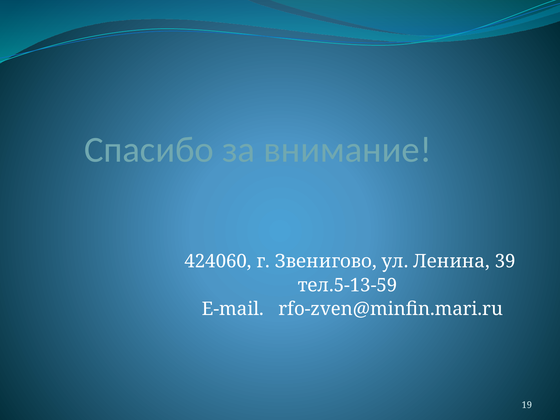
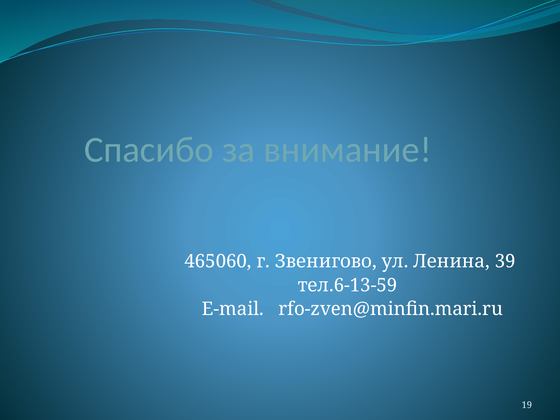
424060: 424060 -> 465060 (218, 261)
тел.5-13-59: тел.5-13-59 -> тел.6-13-59 (348, 285)
